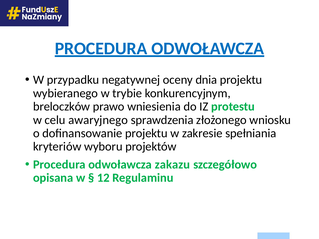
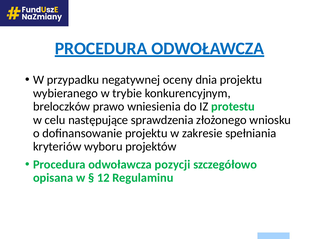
awaryjnego: awaryjnego -> następujące (98, 120)
zakazu: zakazu -> pozycji (173, 165)
